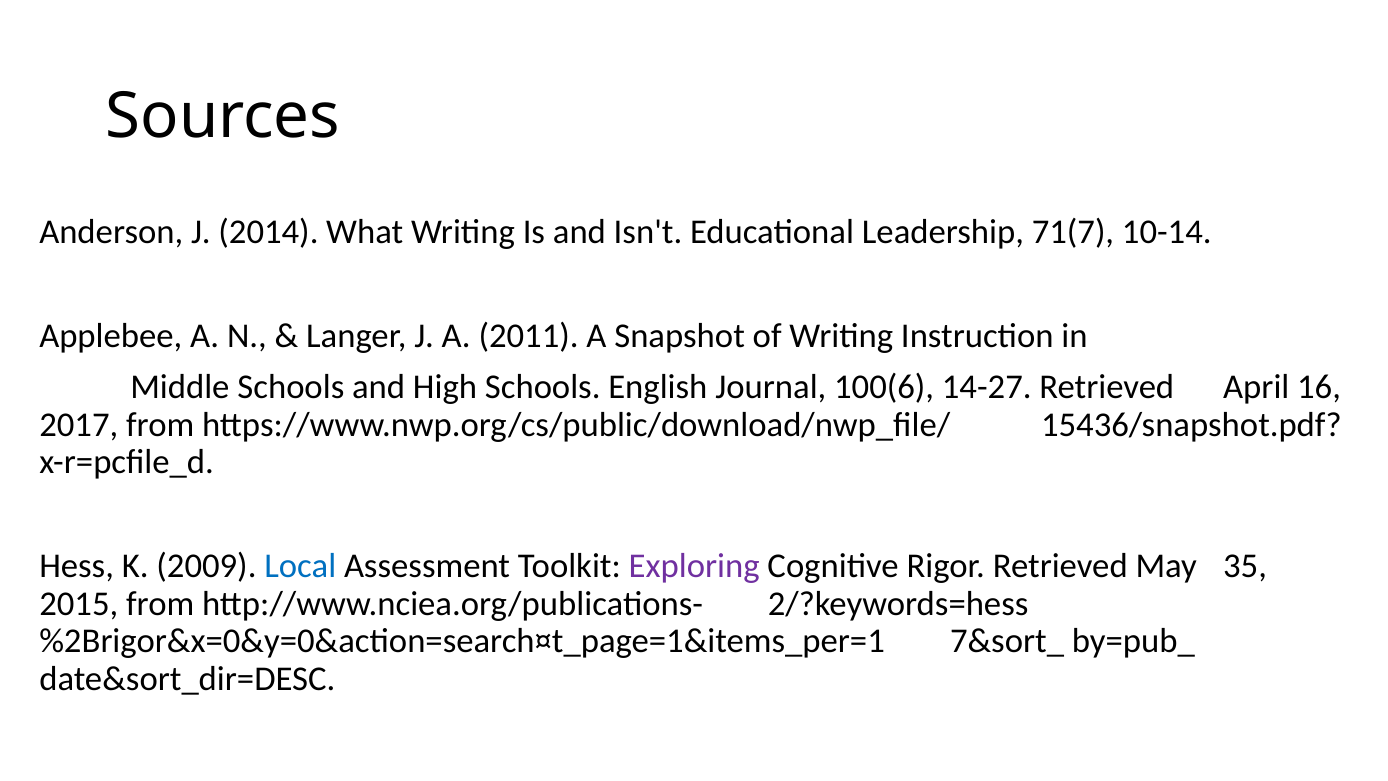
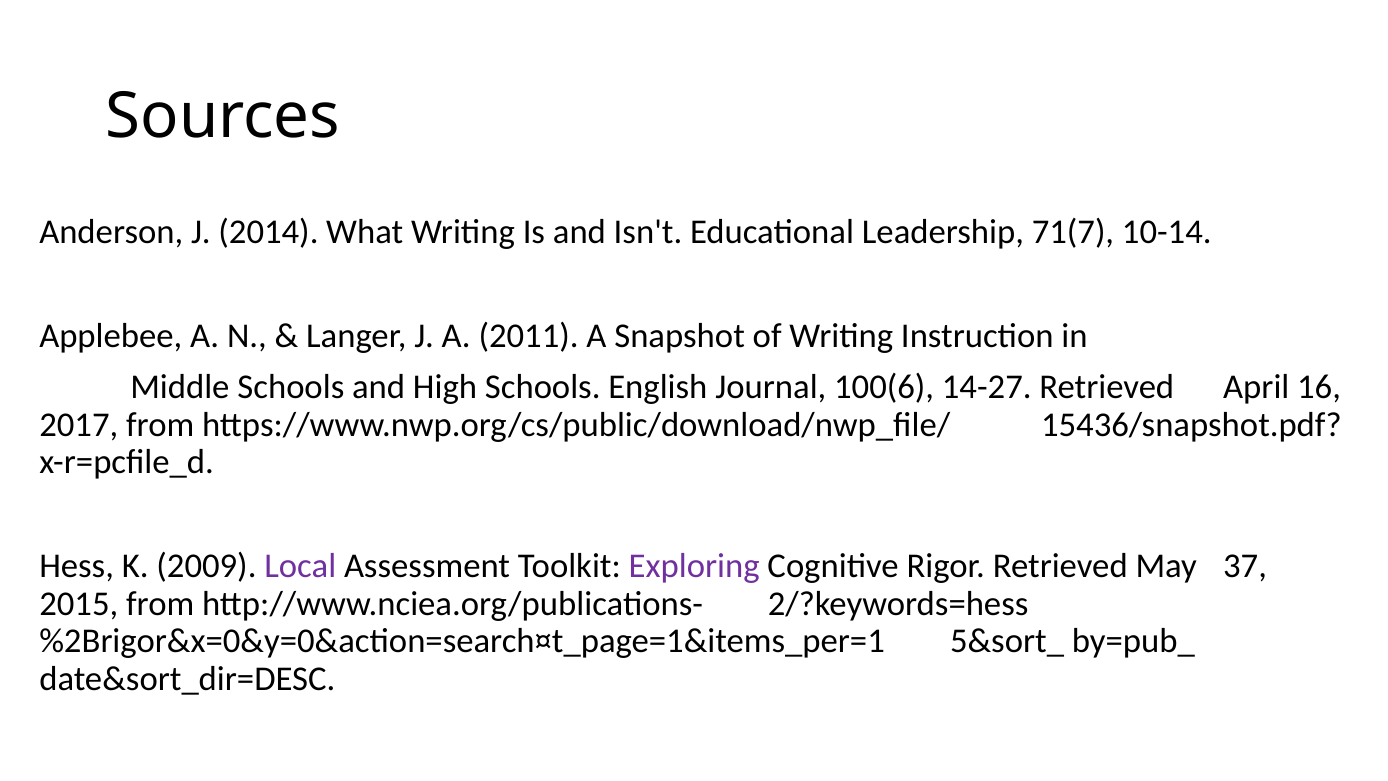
Local colour: blue -> purple (300, 566)
35: 35 -> 37 (1245, 566)
7&sort_: 7&sort_ -> 5&sort_ (1007, 641)
